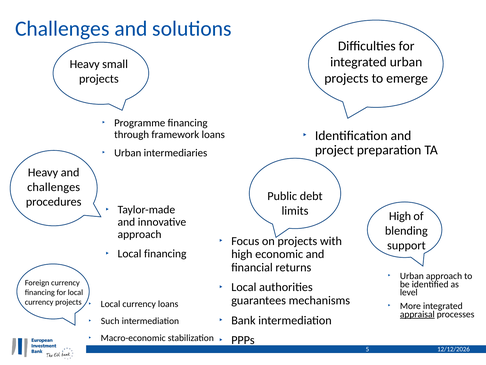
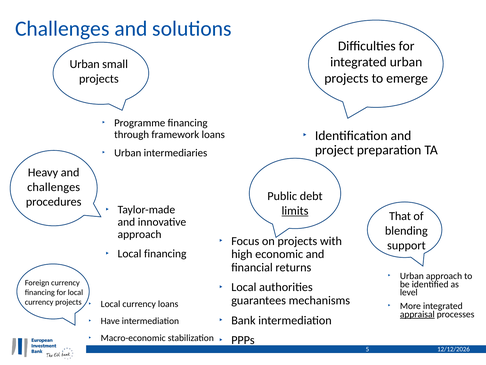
Heavy: Heavy -> Urban (85, 64)
limits underline: none -> present (295, 211)
High: High -> That (400, 216)
Such: Such -> Have (110, 321)
